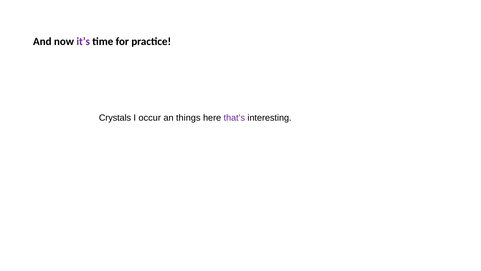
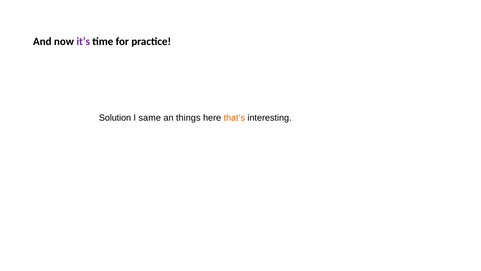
Crystals: Crystals -> Solution (115, 118)
occur: occur -> same (150, 118)
that’s colour: purple -> orange (234, 118)
